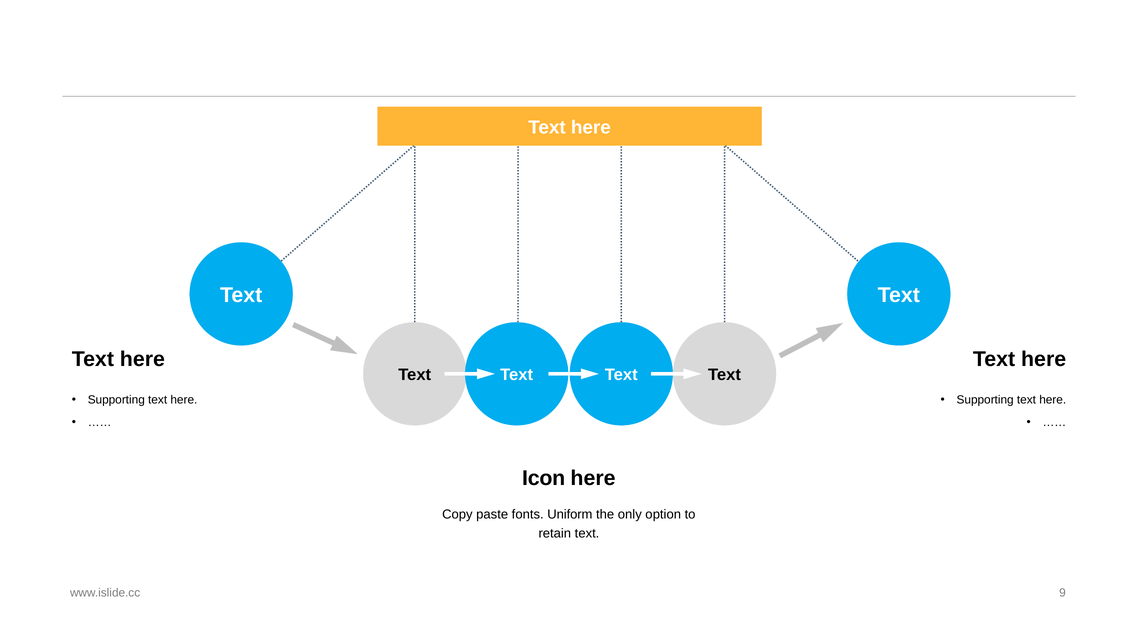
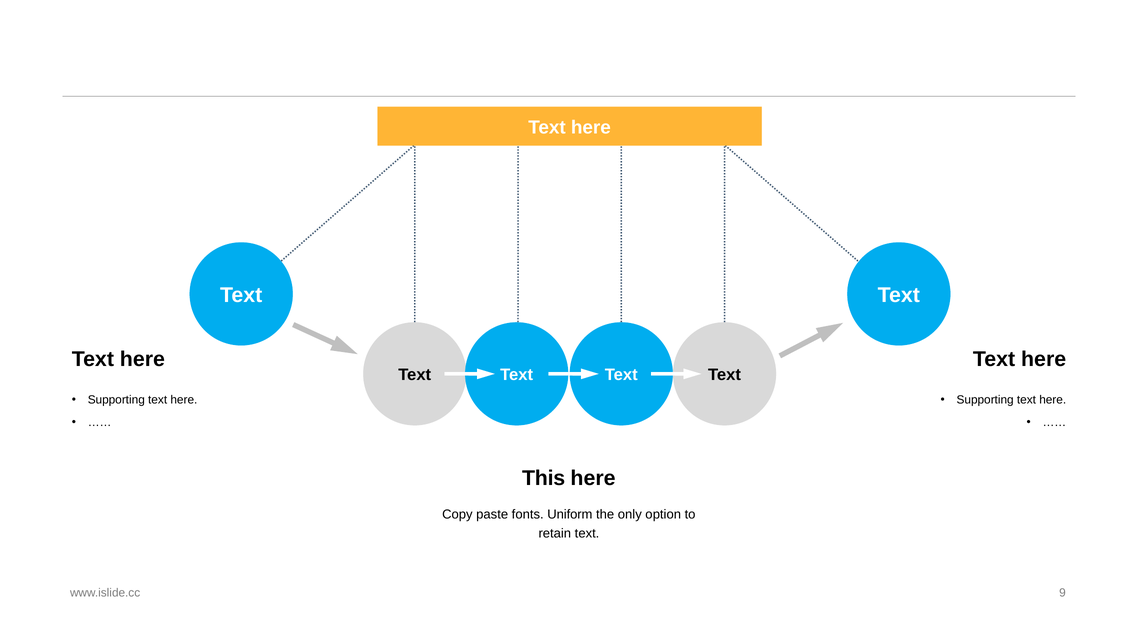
Icon: Icon -> This (544, 479)
